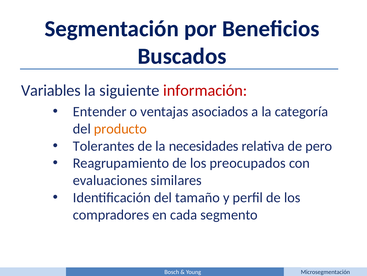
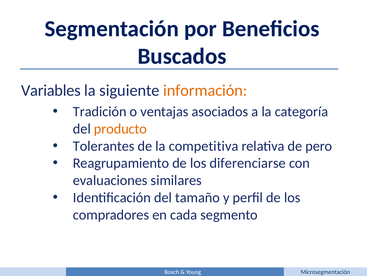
información colour: red -> orange (205, 90)
Entender: Entender -> Tradición (100, 111)
necesidades: necesidades -> competitiva (204, 146)
preocupados: preocupados -> diferenciarse (248, 163)
